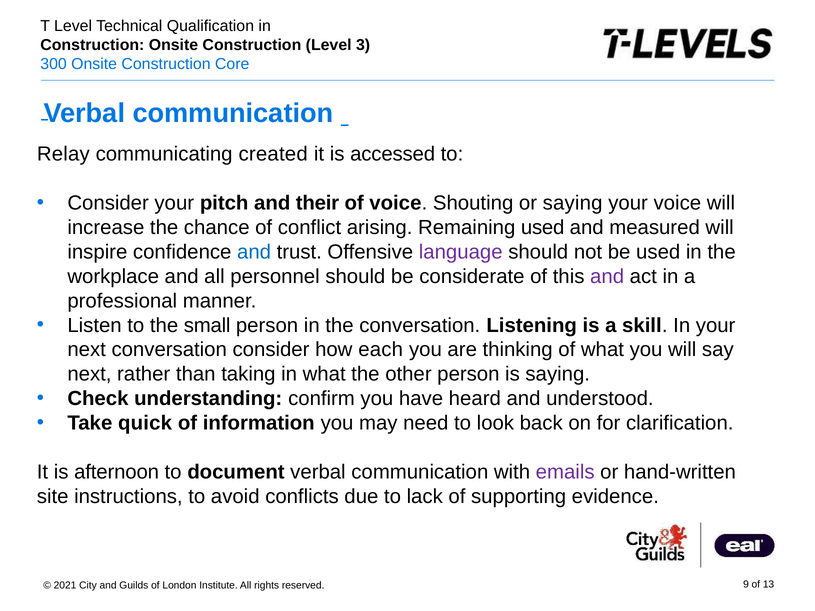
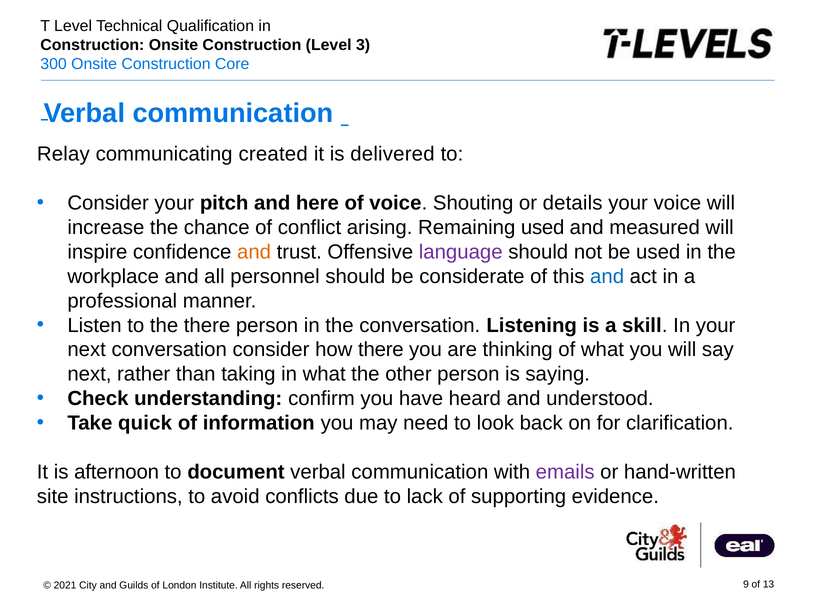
accessed: accessed -> delivered (392, 154)
their: their -> here (317, 203)
or saying: saying -> details (573, 203)
and colour: blue -> orange (254, 252)
and colour: purple -> blue (607, 277)
the small: small -> there (207, 325)
how each: each -> there (381, 350)
